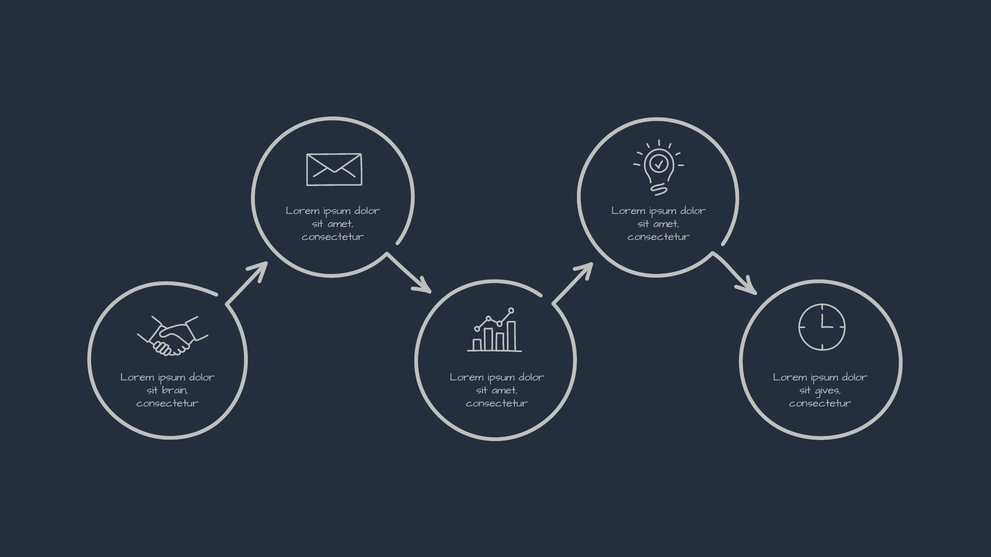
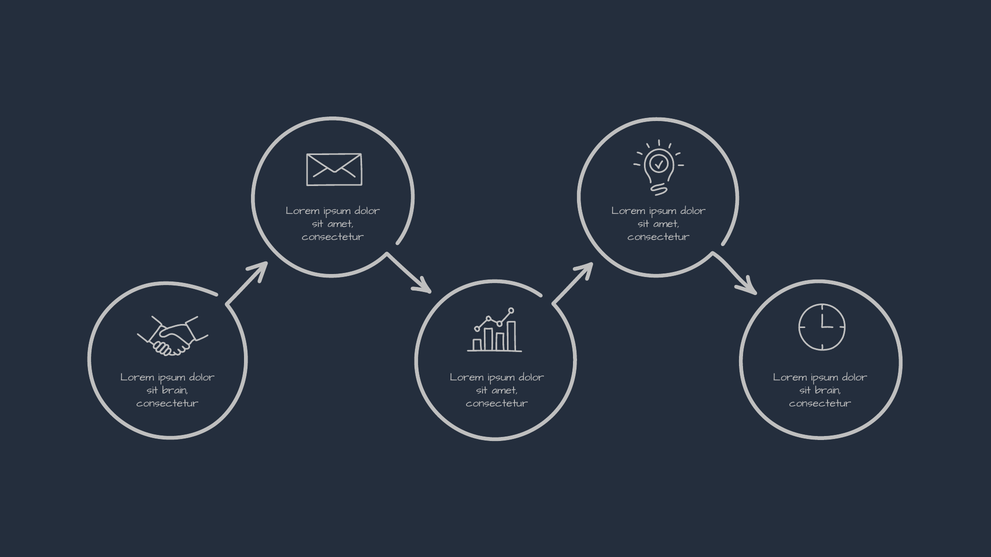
gives: gives -> brain (828, 390)
